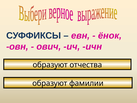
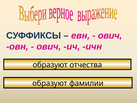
ёнок: ёнок -> ович (110, 36)
